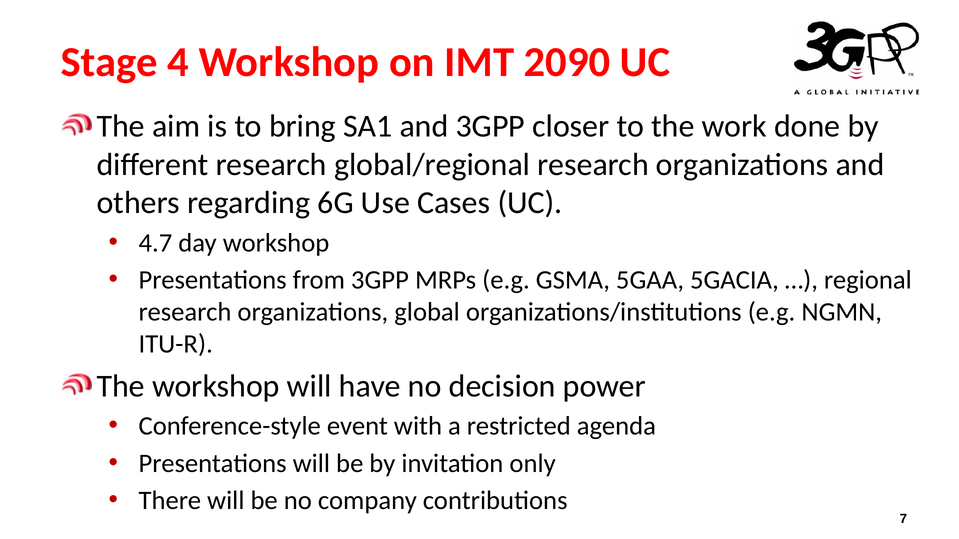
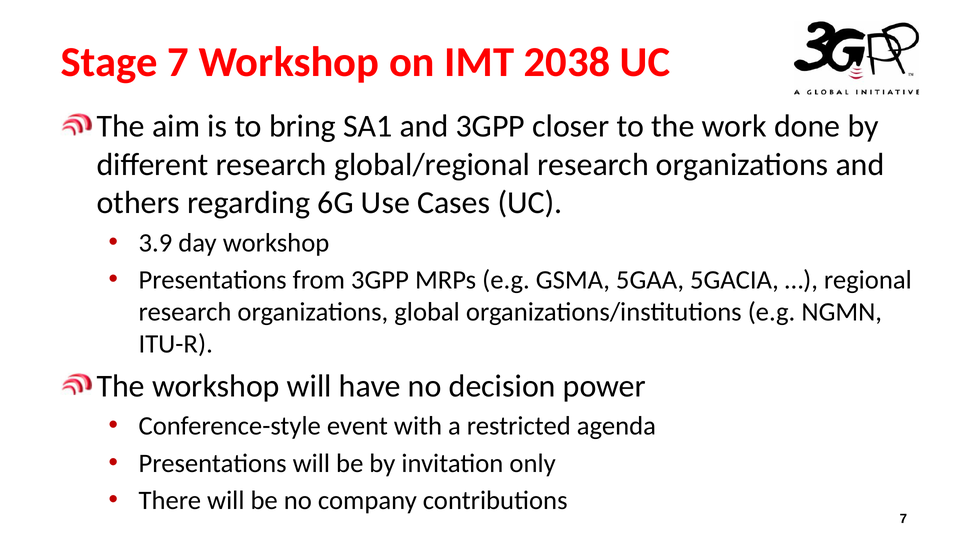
Stage 4: 4 -> 7 (178, 62)
2090: 2090 -> 2038 (567, 62)
4.7: 4.7 -> 3.9 (155, 243)
